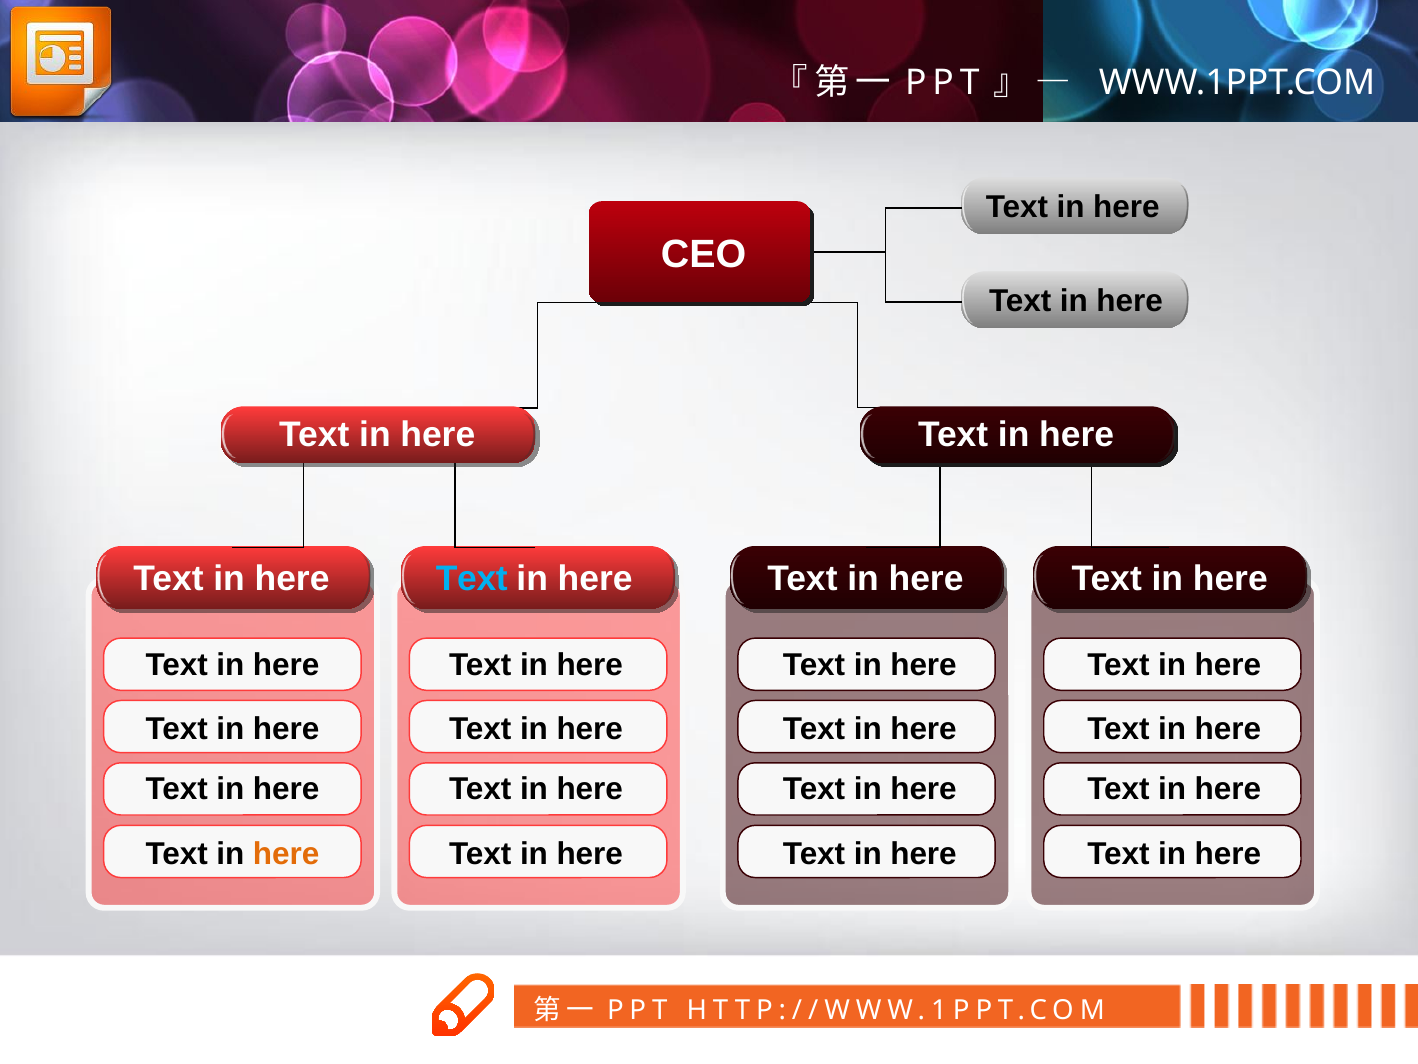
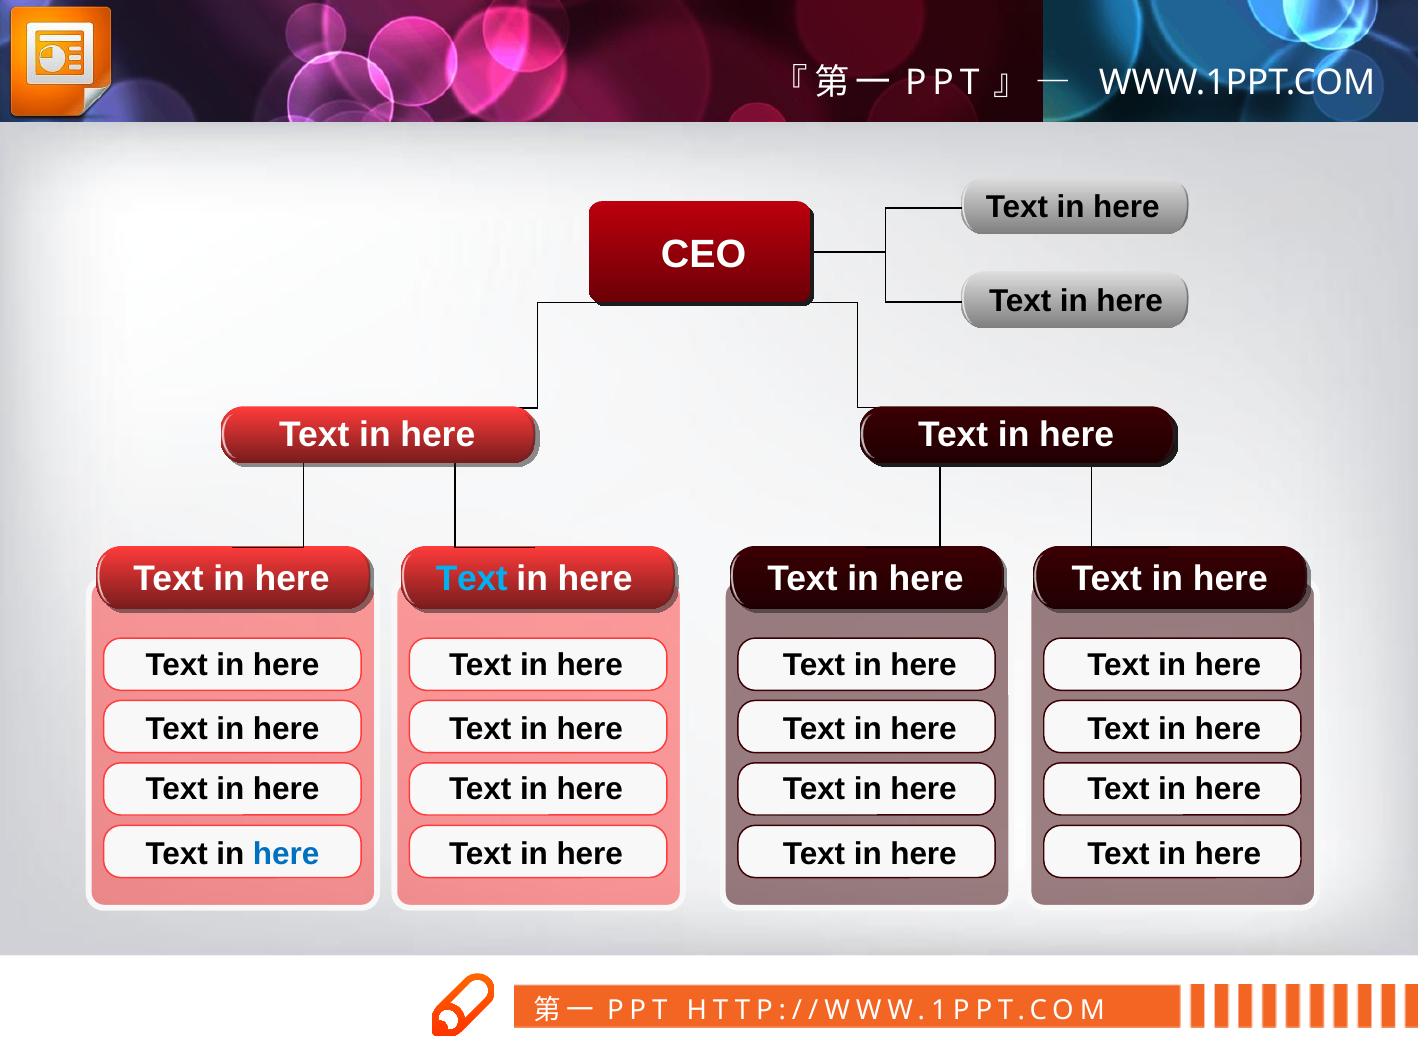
here colour: orange -> blue (286, 854)
